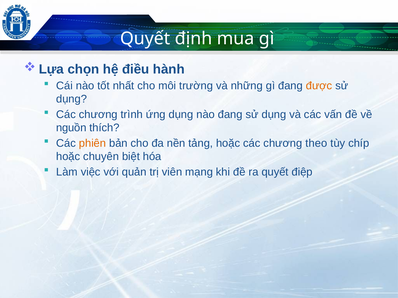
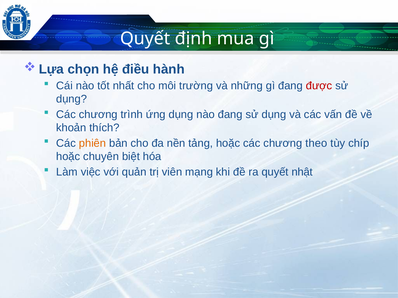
được colour: orange -> red (319, 86)
nguồn: nguồn -> khoản (71, 128)
điệp: điệp -> nhật (302, 172)
